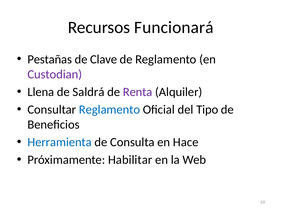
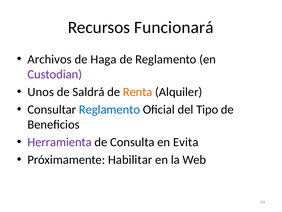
Pestañas: Pestañas -> Archivos (50, 59)
Clave: Clave -> Haga (104, 59)
Llena: Llena -> Unos (41, 92)
Renta colour: purple -> orange (138, 92)
Herramienta colour: blue -> purple (60, 142)
Hace: Hace -> Evita (186, 142)
